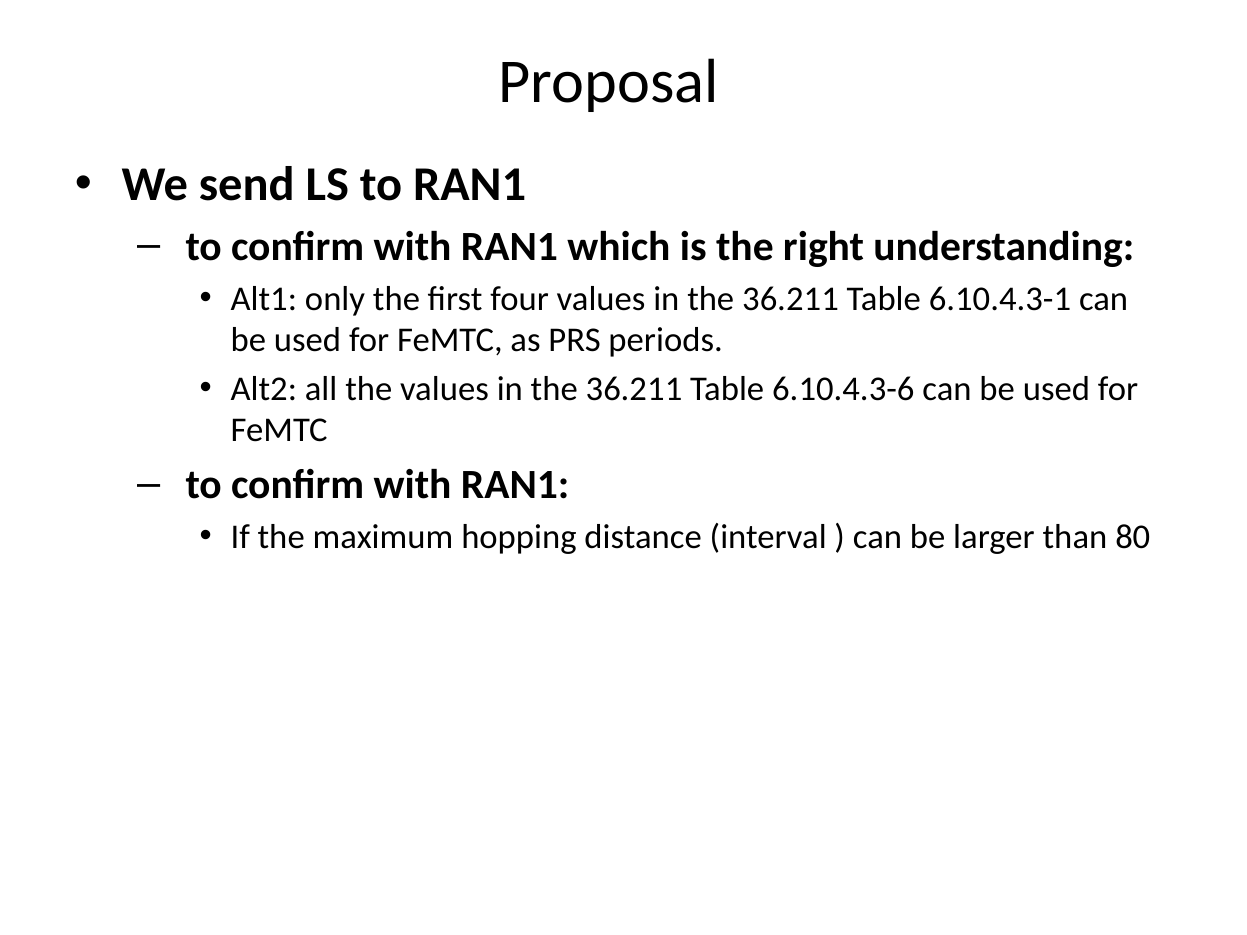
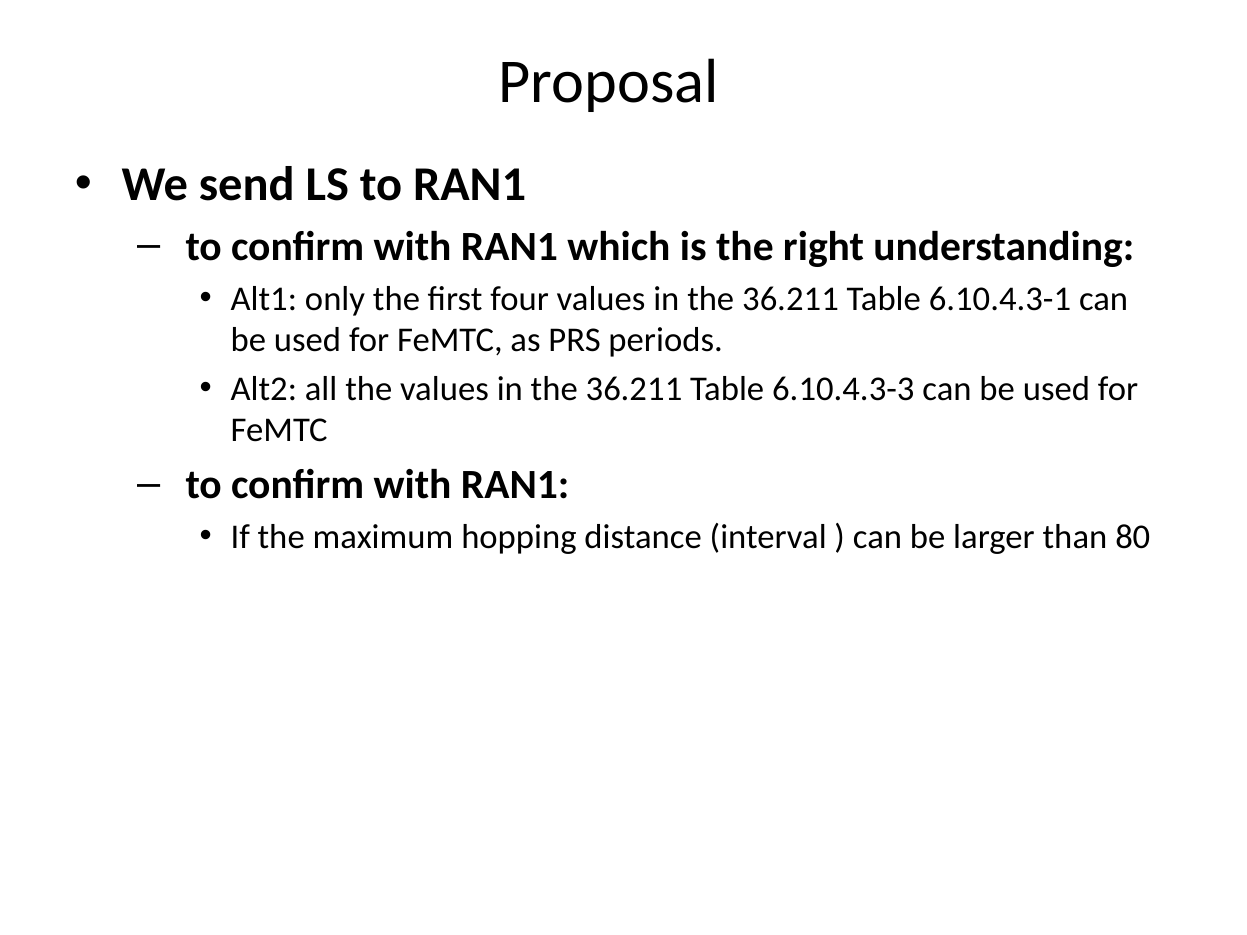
6.10.4.3-6: 6.10.4.3-6 -> 6.10.4.3-3 (843, 389)
